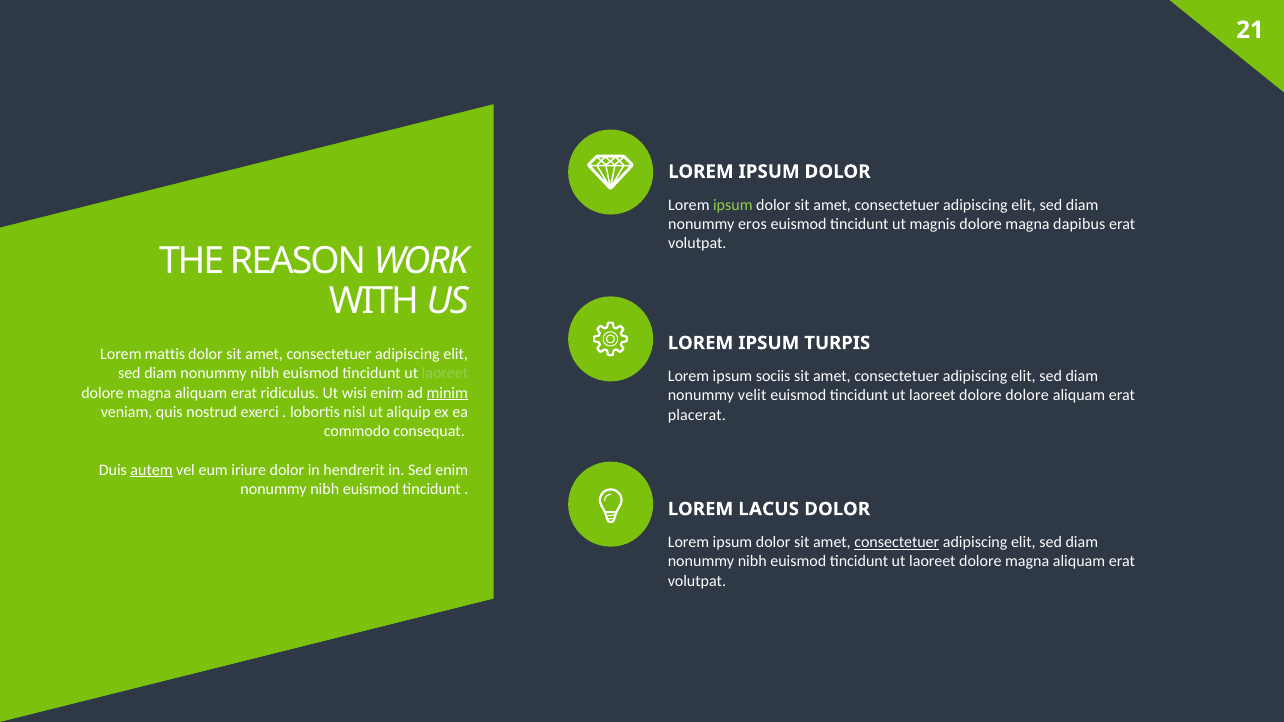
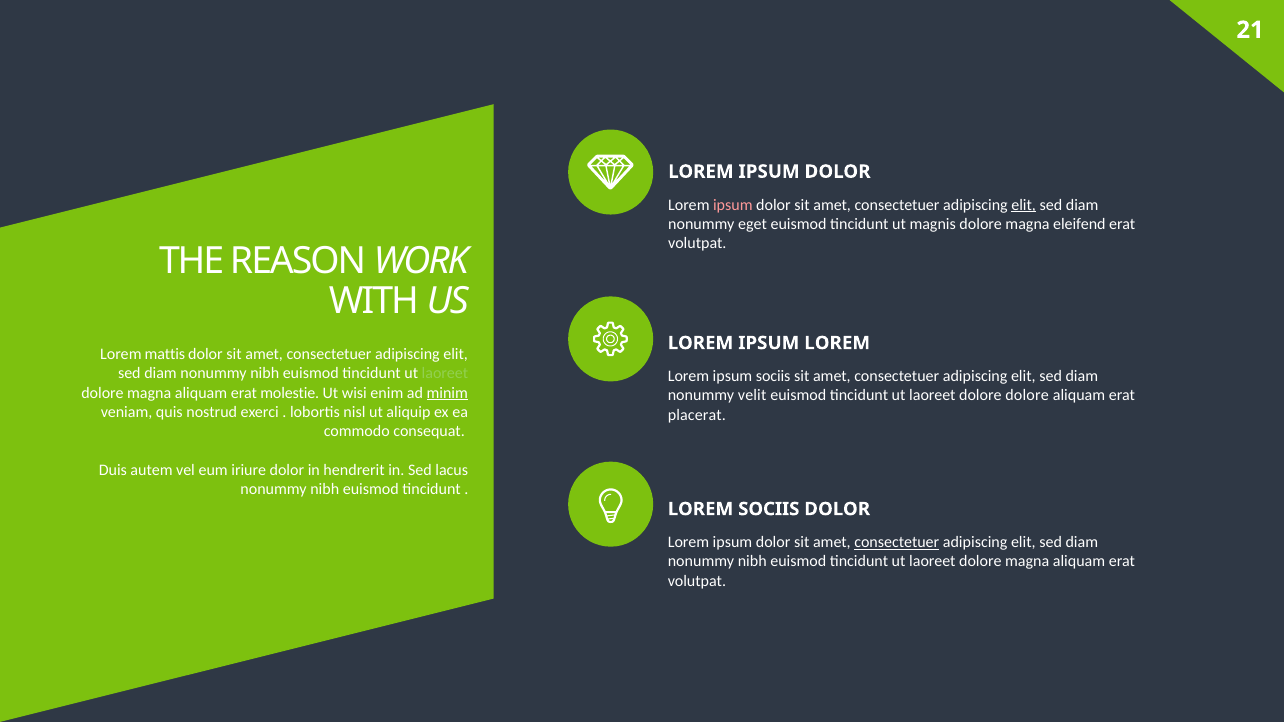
ipsum colour: light green -> pink (733, 205)
elit underline: none -> present (1024, 205)
eros: eros -> eget (753, 224)
dapibus: dapibus -> eleifend (1079, 224)
IPSUM TURPIS: TURPIS -> LOREM (837, 343)
ridiculus: ridiculus -> molestie (290, 393)
autem underline: present -> none (152, 470)
Sed enim: enim -> lacus (452, 470)
LOREM LACUS: LACUS -> SOCIIS (769, 509)
